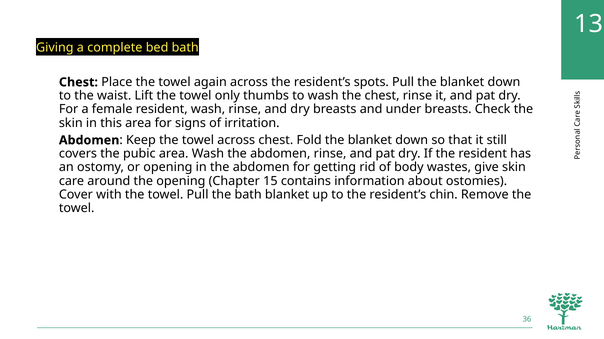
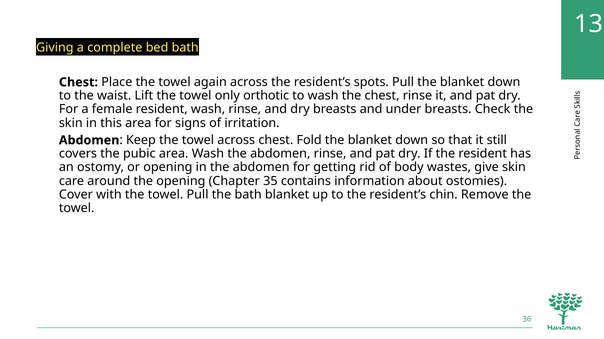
thumbs: thumbs -> orthotic (266, 96)
15: 15 -> 35 (270, 181)
